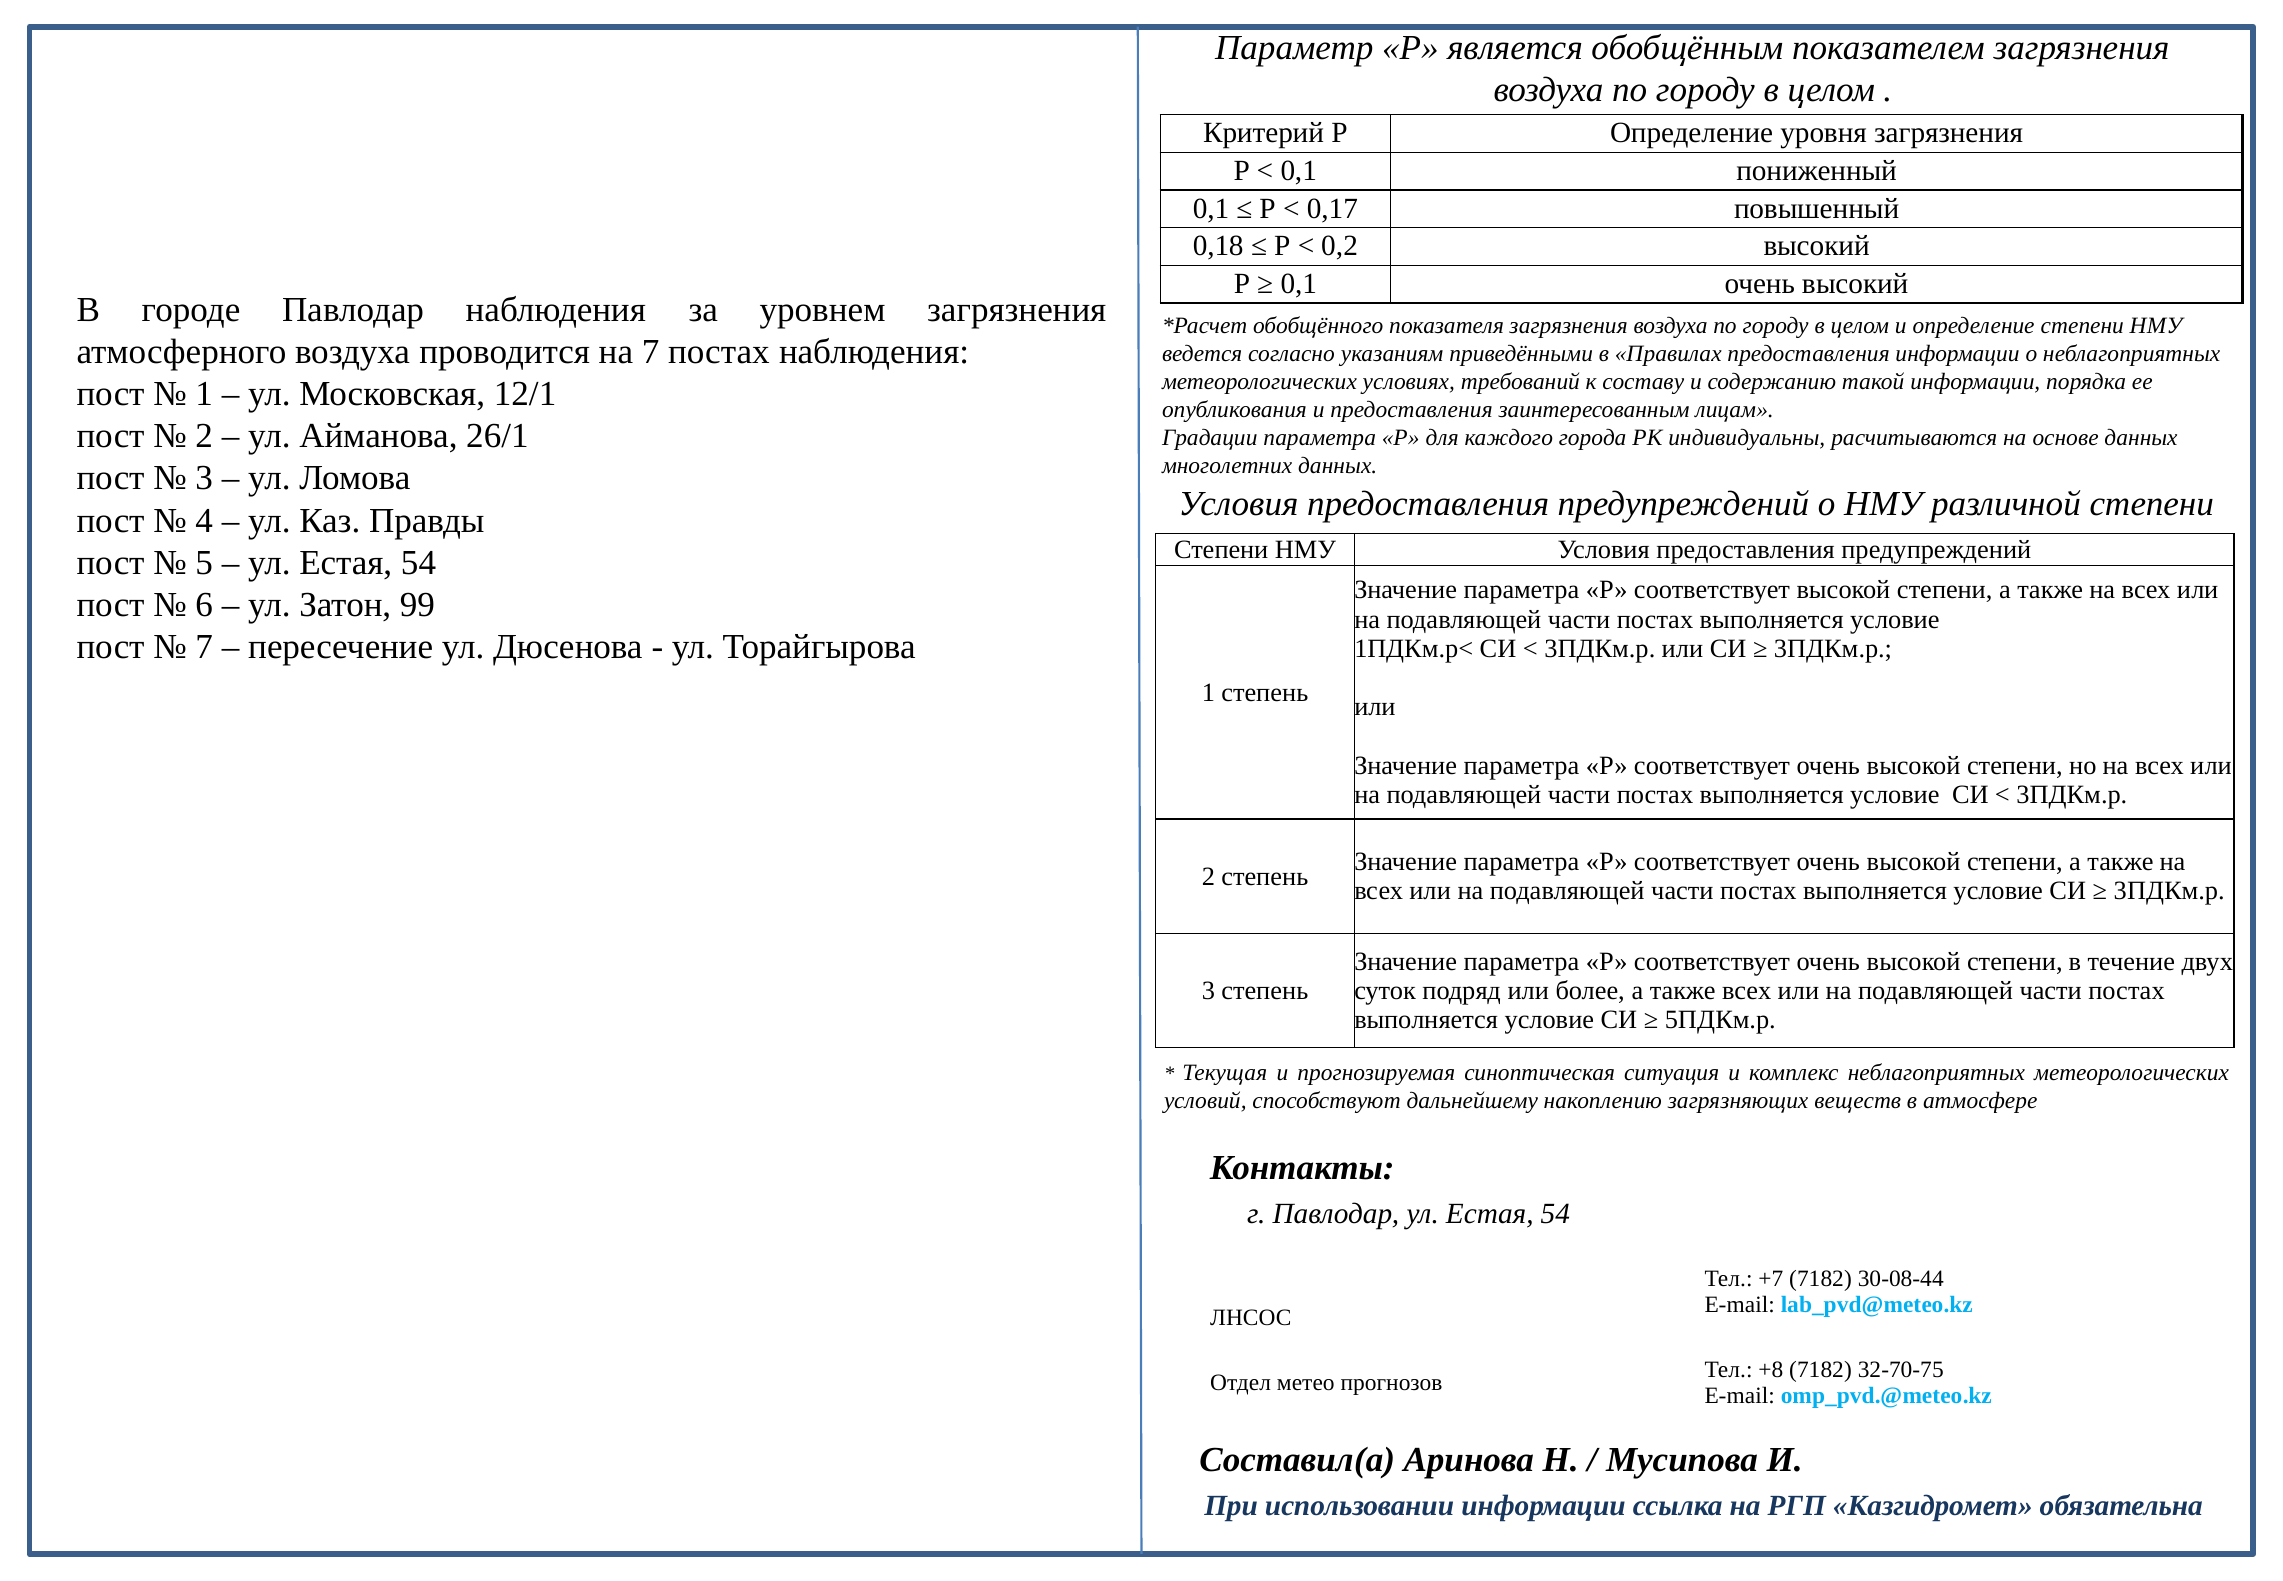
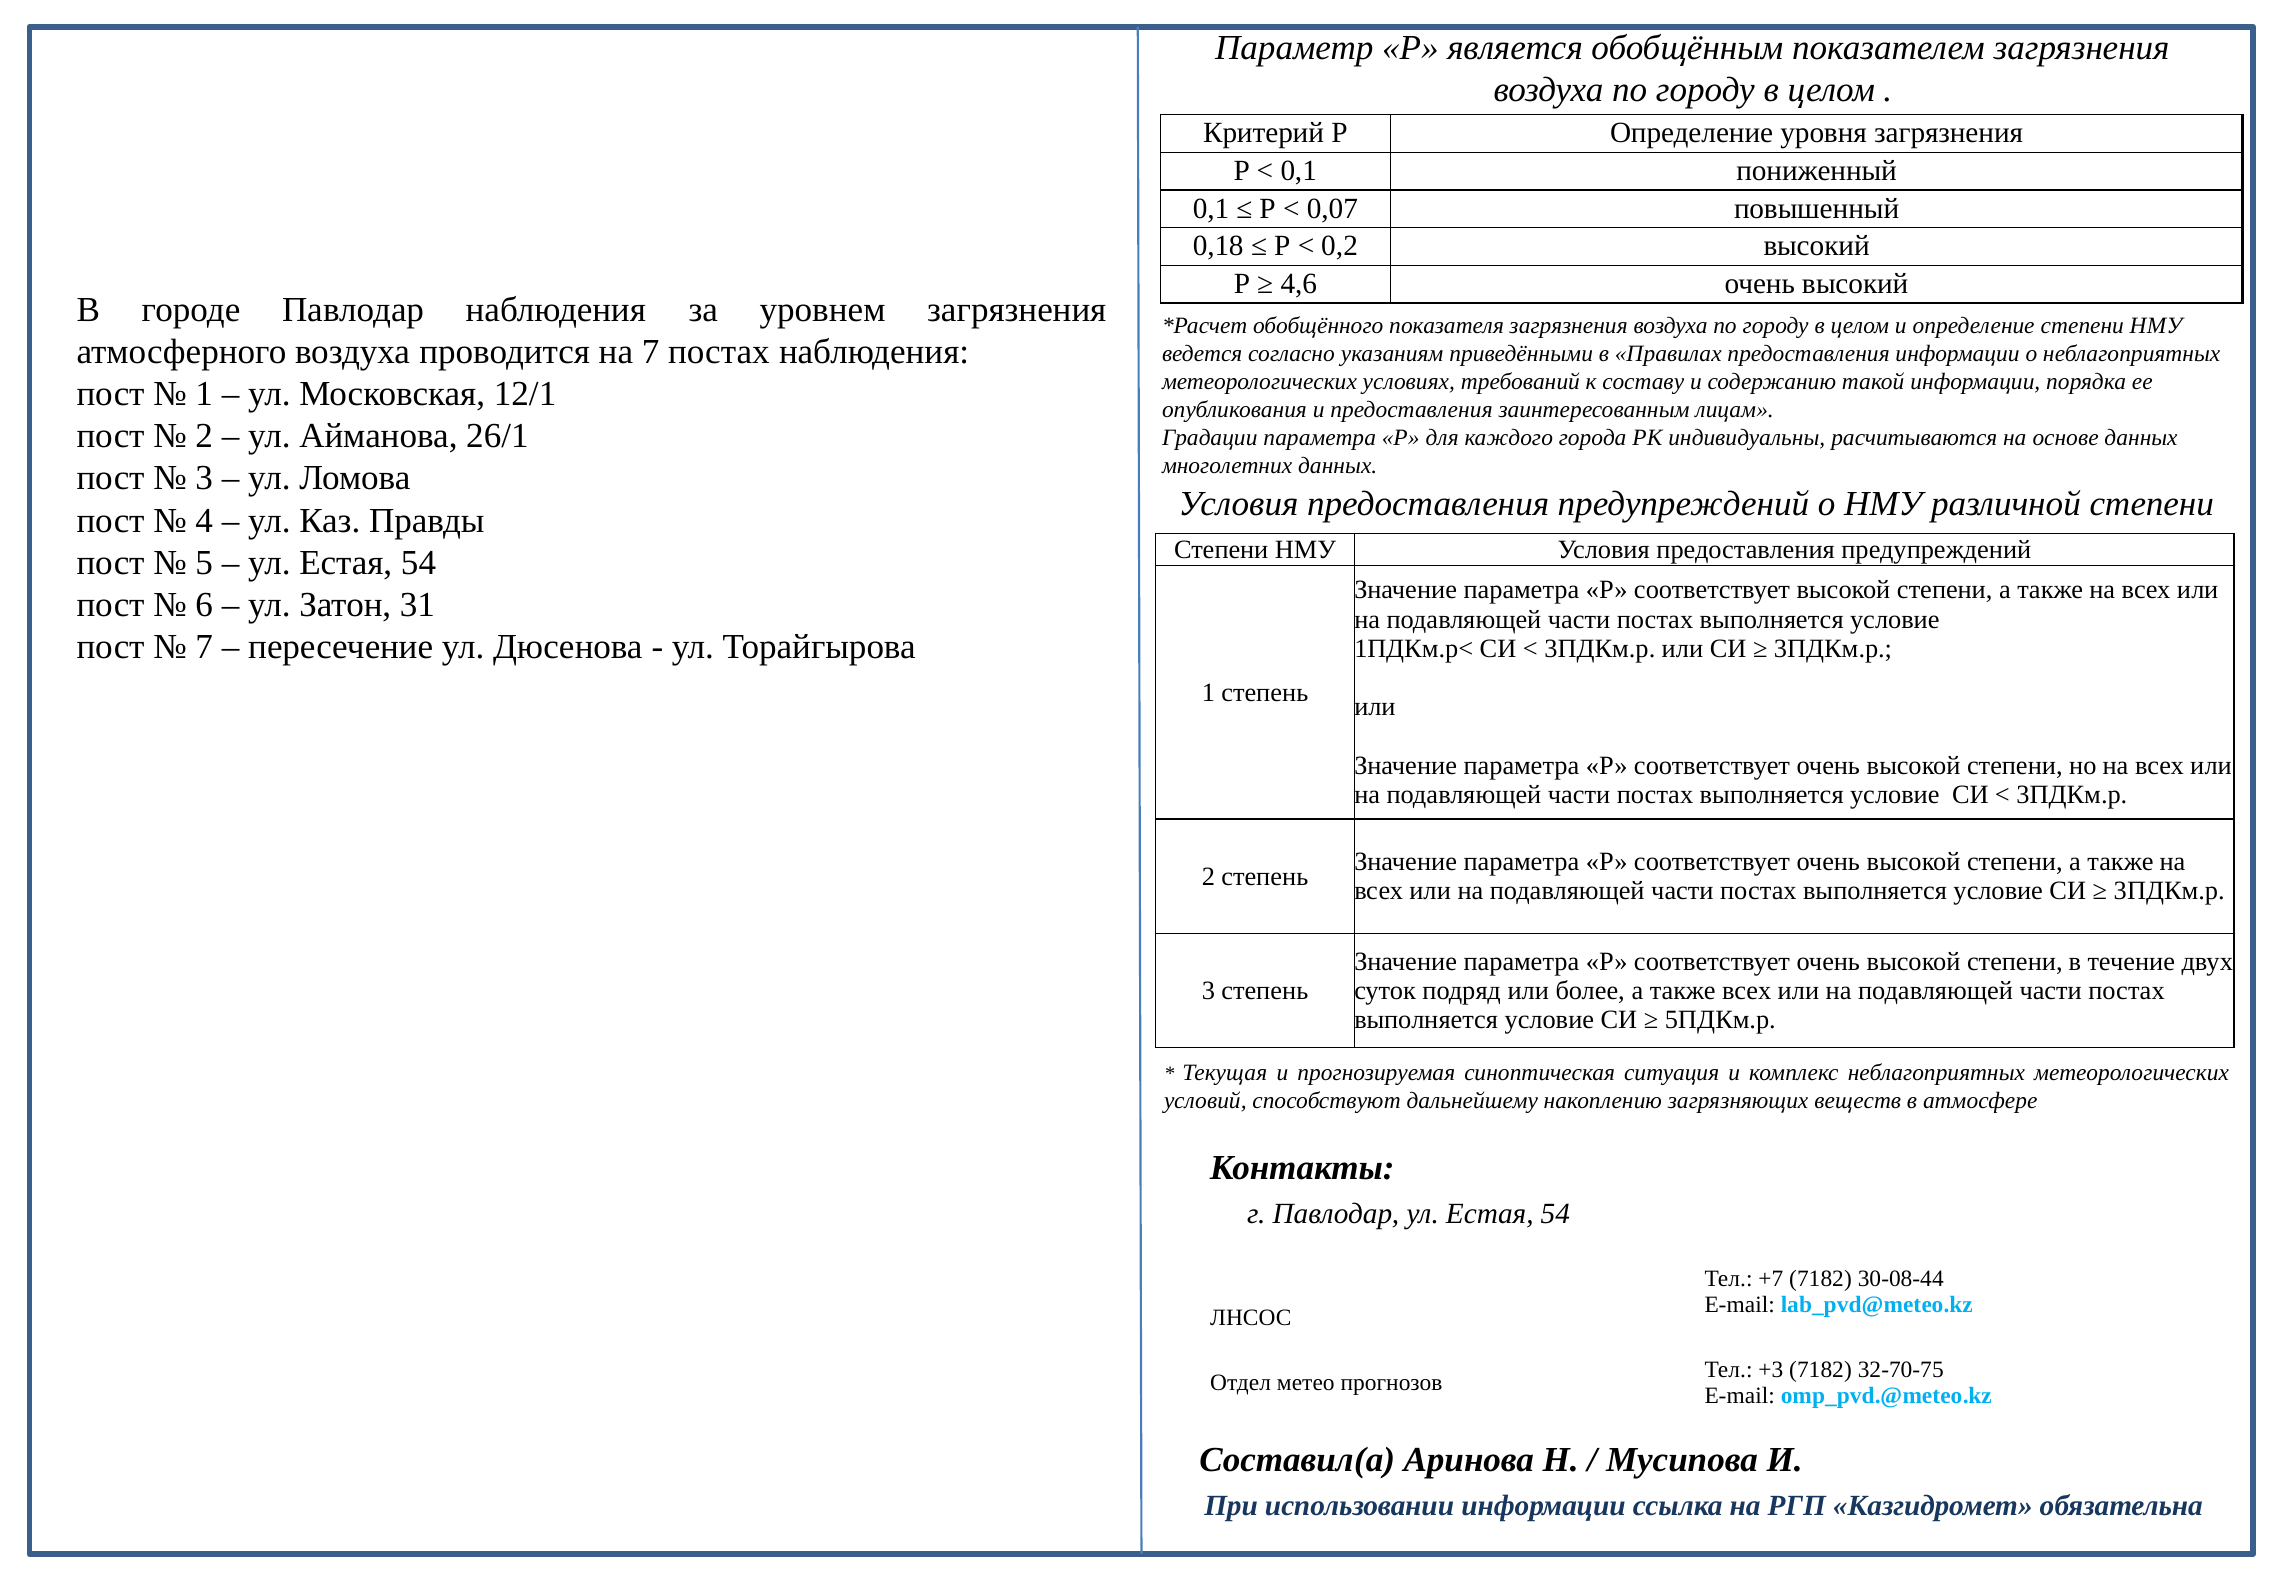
0,17: 0,17 -> 0,07 (1332, 209)
0,1: 0,1 -> 4,6 (1299, 284)
99: 99 -> 31 (417, 605)
+8: +8 -> +3 (1771, 1369)
